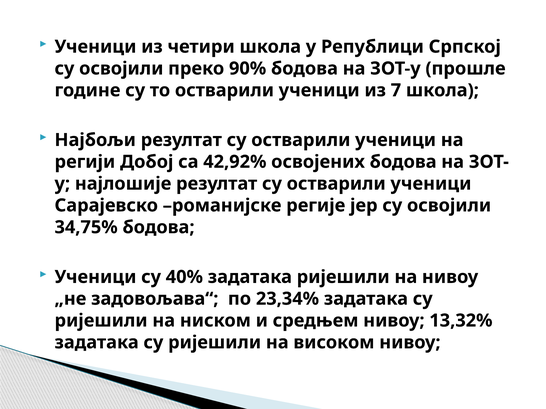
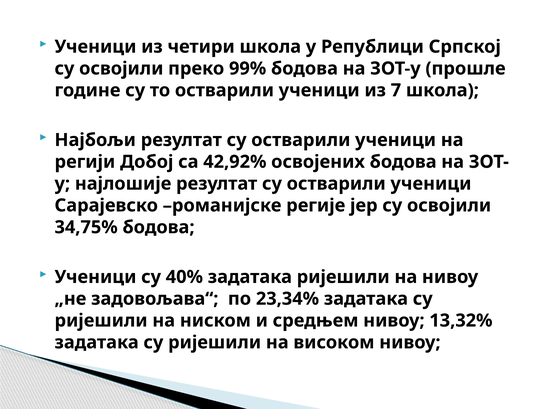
90%: 90% -> 99% (248, 69)
